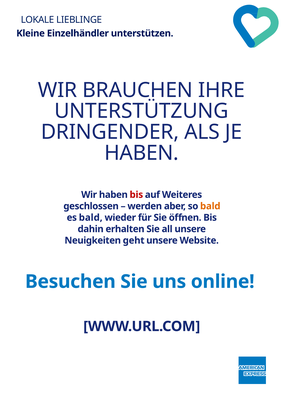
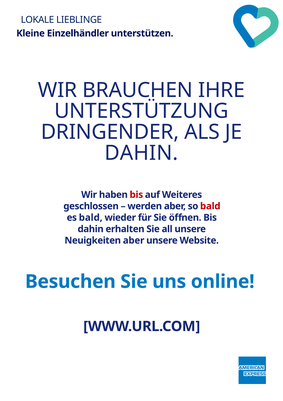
HABEN: HABEN -> DAHIN (141, 153)
bald colour: orange -> red (210, 206)
Neuigkeiten geht: geht -> aber (134, 240)
